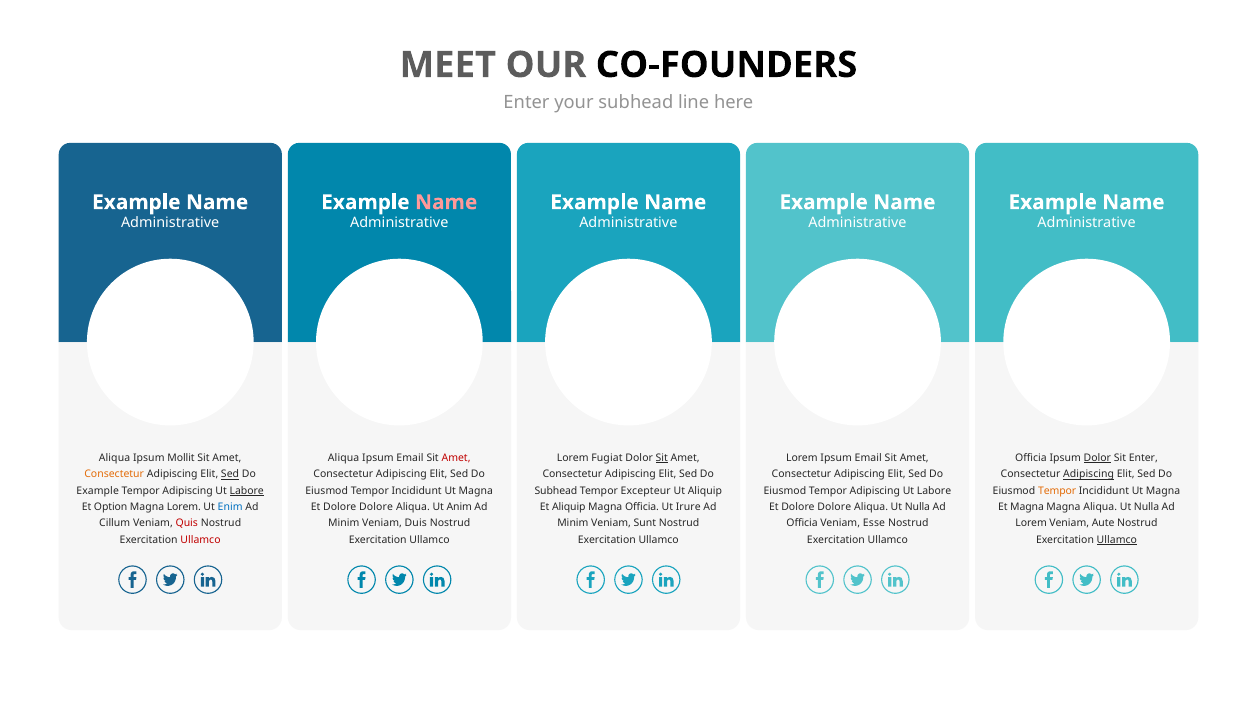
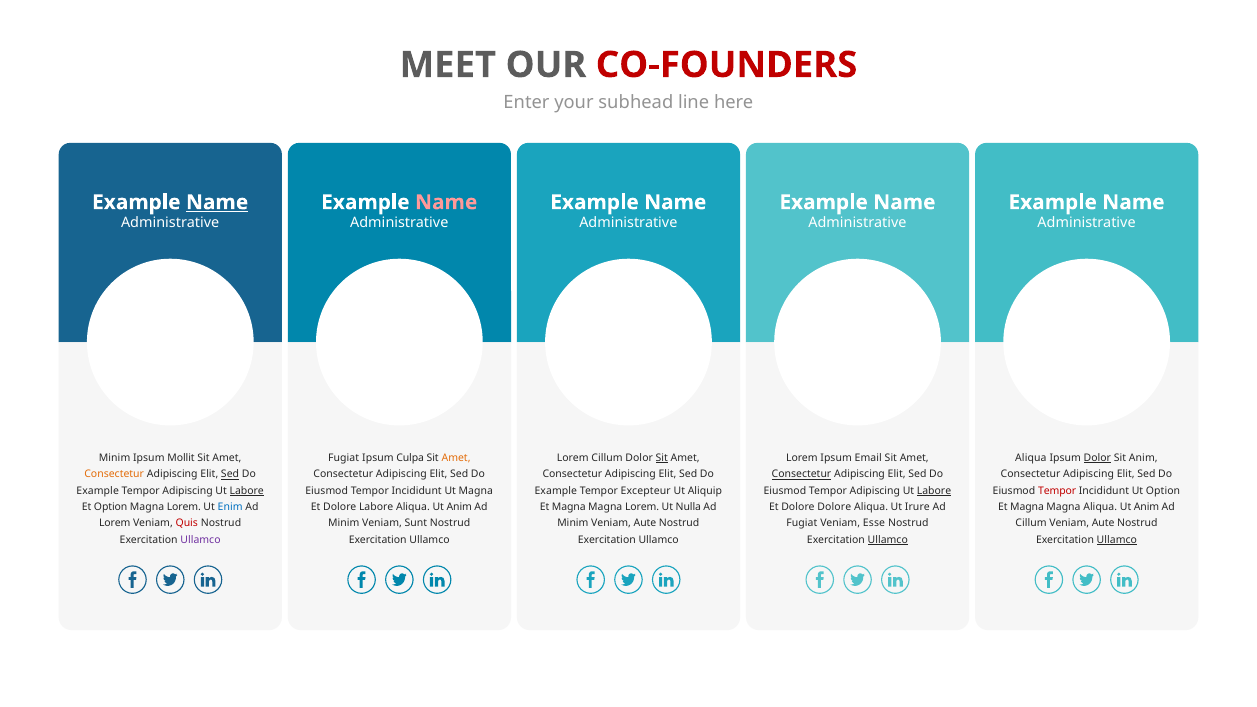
CO-FOUNDERS colour: black -> red (727, 65)
Name underline: none -> present (217, 202)
Aliqua: Aliqua -> Minim (115, 458)
Aliqua: Aliqua -> Fugiat (344, 458)
Email: Email -> Culpa (410, 458)
Amet colour: red -> orange (456, 458)
Lorem Fugiat: Fugiat -> Cillum (607, 458)
Officia: Officia -> Aliqua (1031, 458)
Sit Enter: Enter -> Anim (1143, 458)
Consectetur underline: none -> present (801, 475)
Adipiscing underline: present -> none (1089, 475)
Subhead: Subhead -> Example (556, 491)
Labore underline: none -> present (934, 491)
Tempor colour: orange -> red (1057, 491)
Magna: Magna -> Option (1163, 491)
Dolore: Dolore -> Labore (376, 507)
Aliquip: Aliquip -> Magna (569, 507)
Officia: Officia -> Lorem (642, 507)
Irure: Irure -> Nulla (688, 507)
Nulla: Nulla -> Irure (917, 507)
Magna Aliqua Ut Nulla: Nulla -> Anim (1147, 507)
Cillum: Cillum -> Lorem (115, 523)
Duis: Duis -> Sunt (416, 523)
Minim Veniam Sunt: Sunt -> Aute (645, 523)
Officia: Officia -> Fugiat (802, 523)
Lorem: Lorem -> Cillum (1031, 523)
Ullamco colour: red -> purple (200, 540)
Ullamco underline: none -> present (888, 540)
